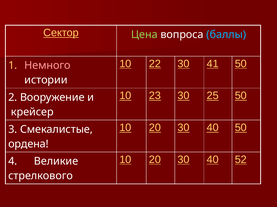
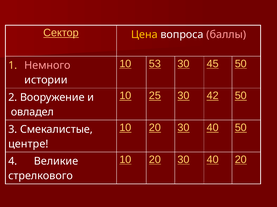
Цена colour: light green -> yellow (144, 35)
баллы colour: light blue -> pink (226, 35)
22: 22 -> 53 (155, 64)
41: 41 -> 45 (213, 64)
23: 23 -> 25 (155, 96)
25: 25 -> 42 (213, 96)
крейсер: крейсер -> овладел (32, 112)
ордена: ордена -> центре (28, 144)
40 52: 52 -> 20 (241, 160)
